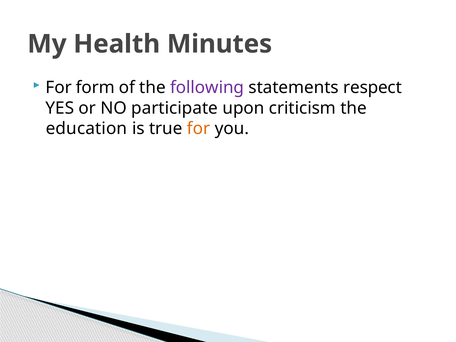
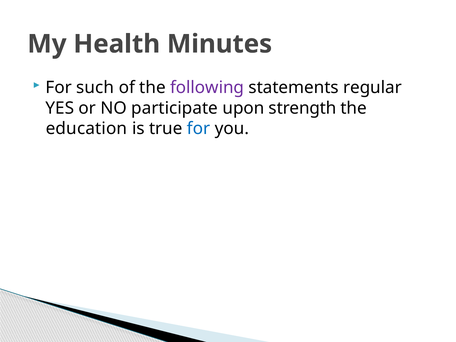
form: form -> such (95, 88)
respect: respect -> regular (373, 88)
criticism: criticism -> strength (303, 108)
for colour: orange -> blue (199, 129)
